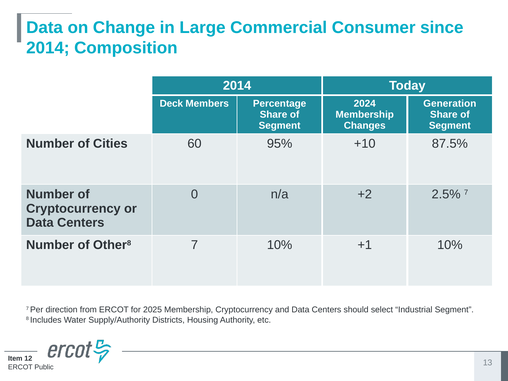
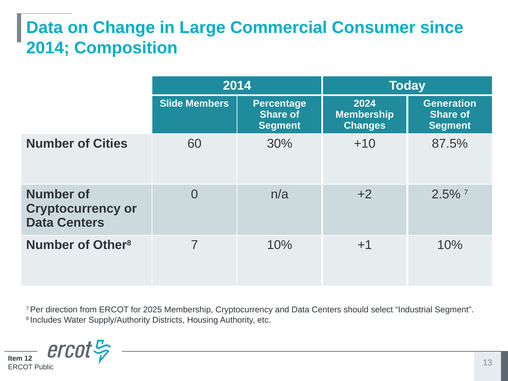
Deck: Deck -> Slide (171, 103)
95%: 95% -> 30% (280, 143)
